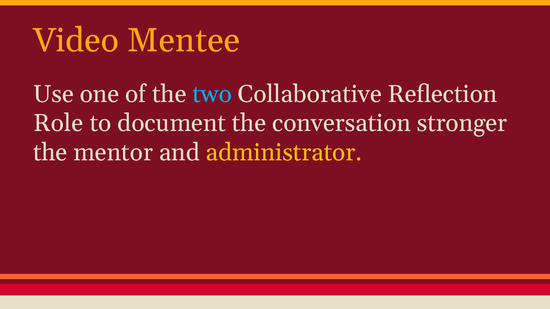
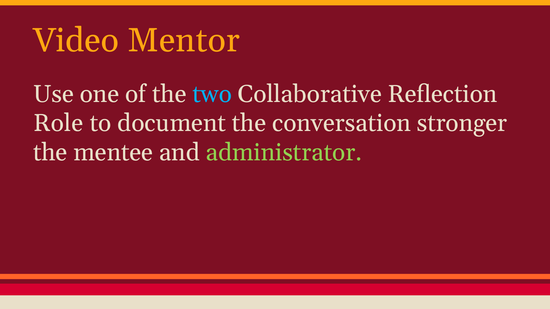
Mentee: Mentee -> Mentor (184, 41)
mentor: mentor -> mentee (113, 153)
administrator colour: yellow -> light green (284, 153)
